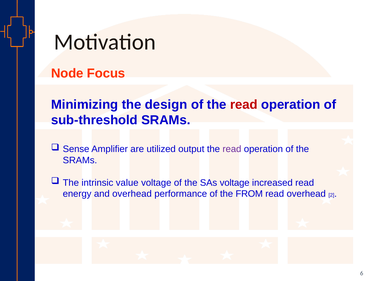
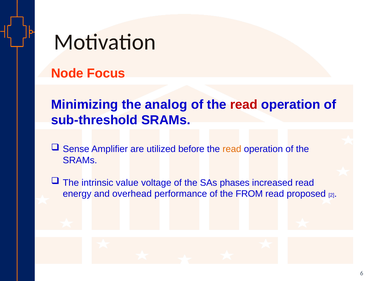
design: design -> analog (166, 105)
output: output -> before (191, 149)
read colour: purple -> orange (232, 149)
SAs voltage: voltage -> phases (235, 183)
read overhead: overhead -> proposed (306, 194)
